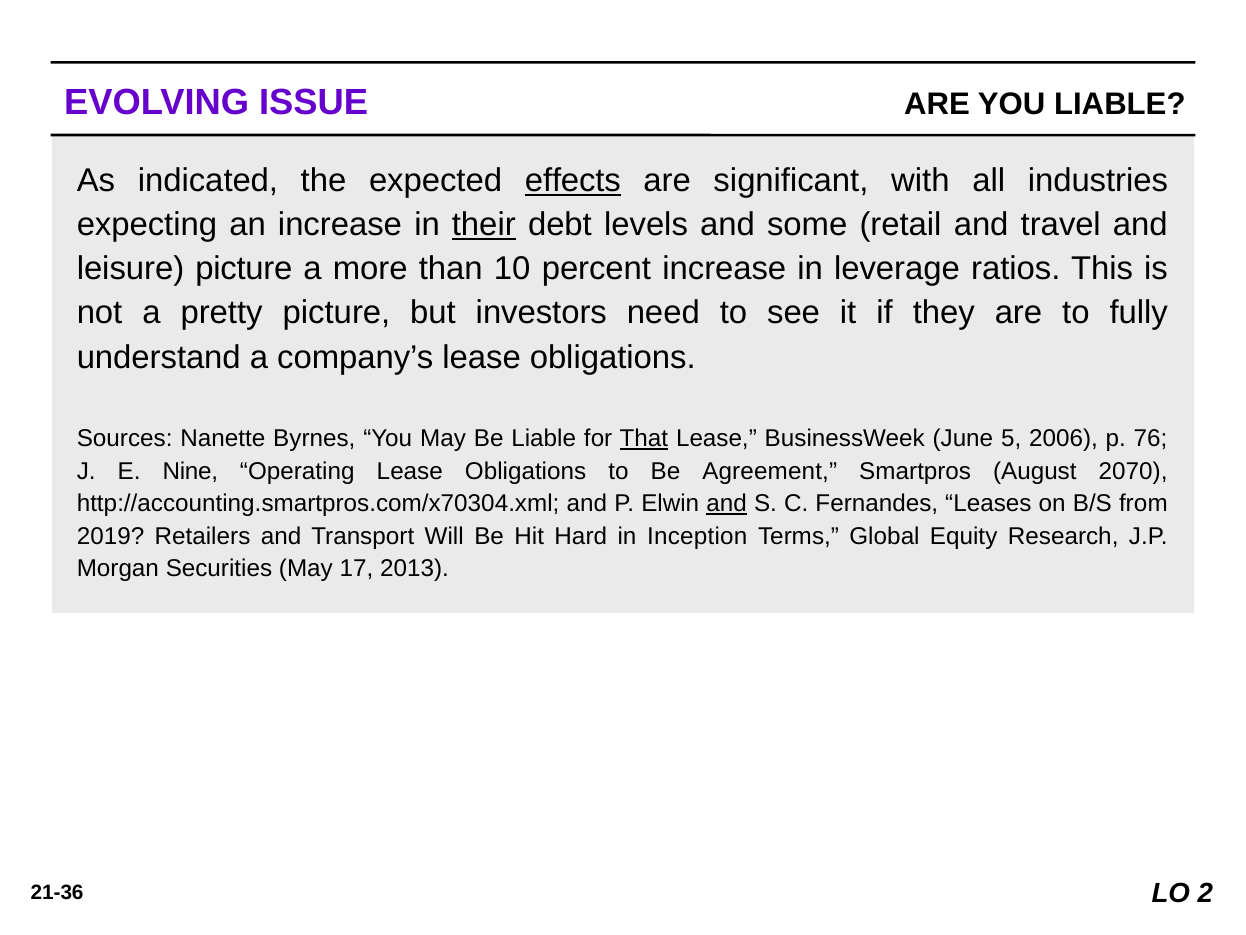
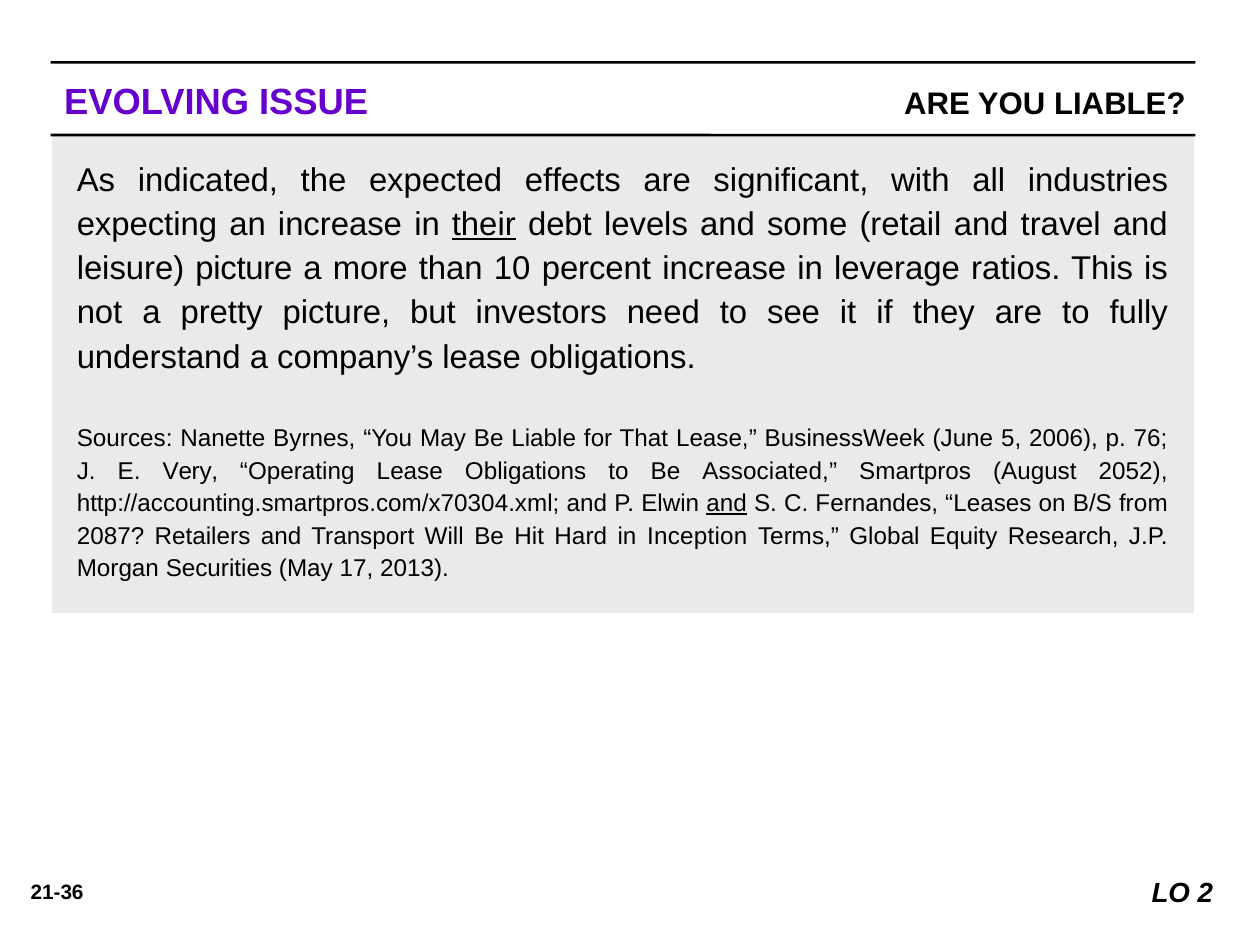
effects underline: present -> none (573, 180)
That underline: present -> none (644, 438)
Nine: Nine -> Very (190, 471)
Agreement: Agreement -> Associated (770, 471)
2070: 2070 -> 2052 (1133, 471)
2019: 2019 -> 2087 (111, 536)
